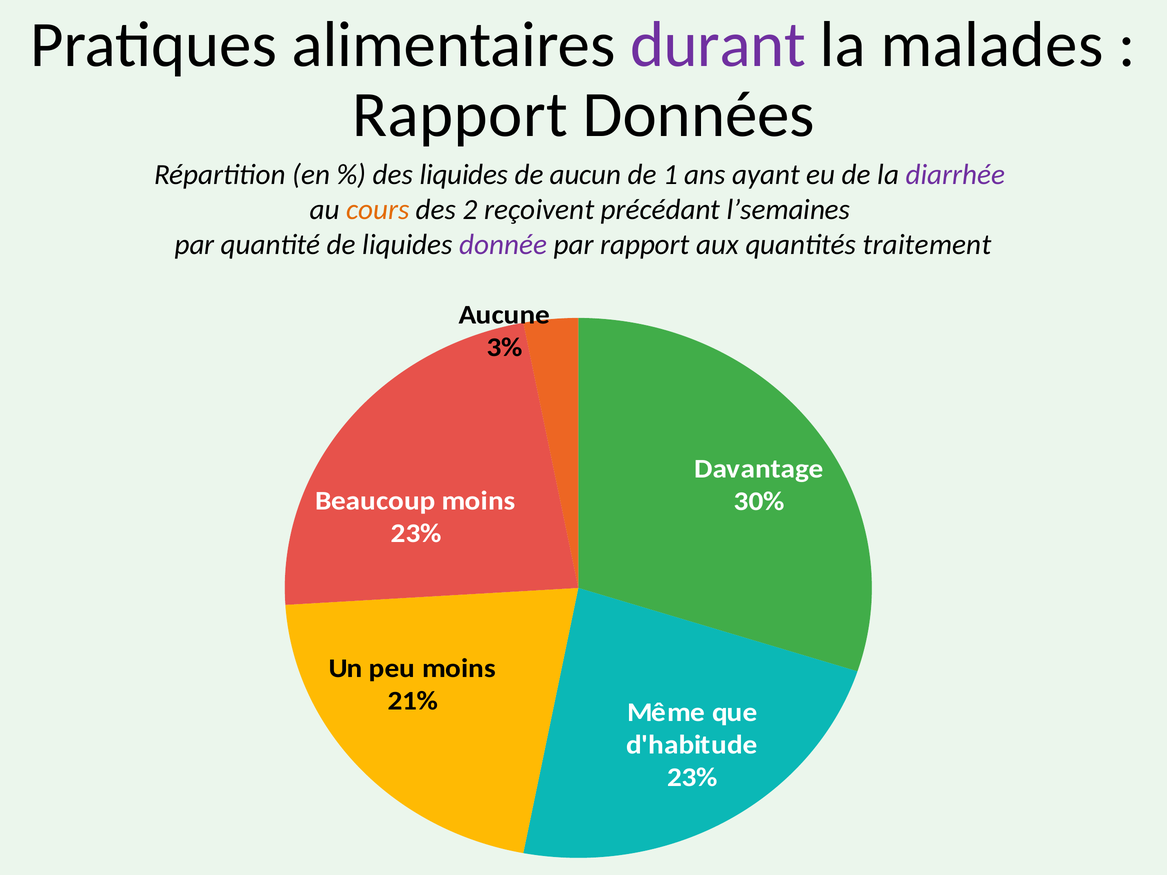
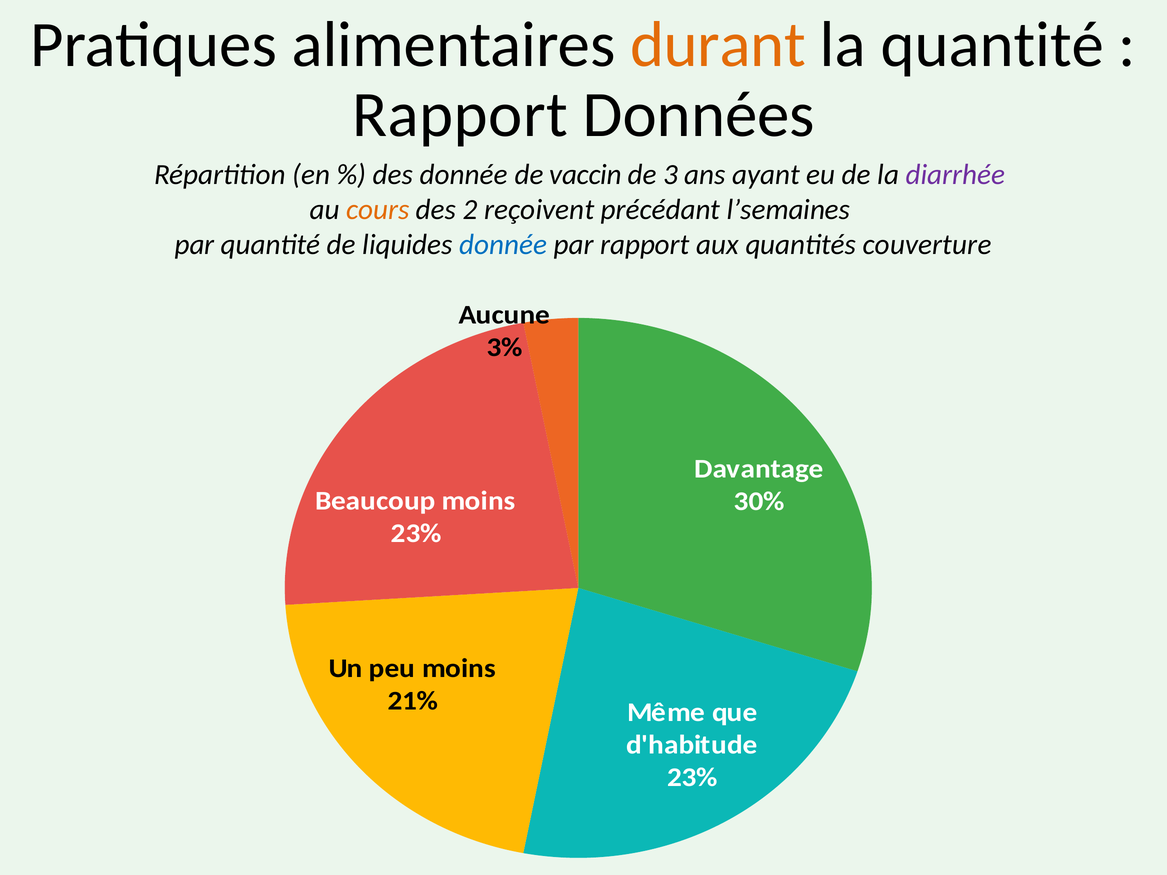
durant colour: purple -> orange (718, 45)
la malades: malades -> quantité (992, 45)
des liquides: liquides -> donnée (464, 175)
aucun: aucun -> vaccin (586, 175)
1: 1 -> 3 (670, 175)
donnée colour: purple -> blue (503, 245)
traitement: traitement -> couverture (927, 245)
